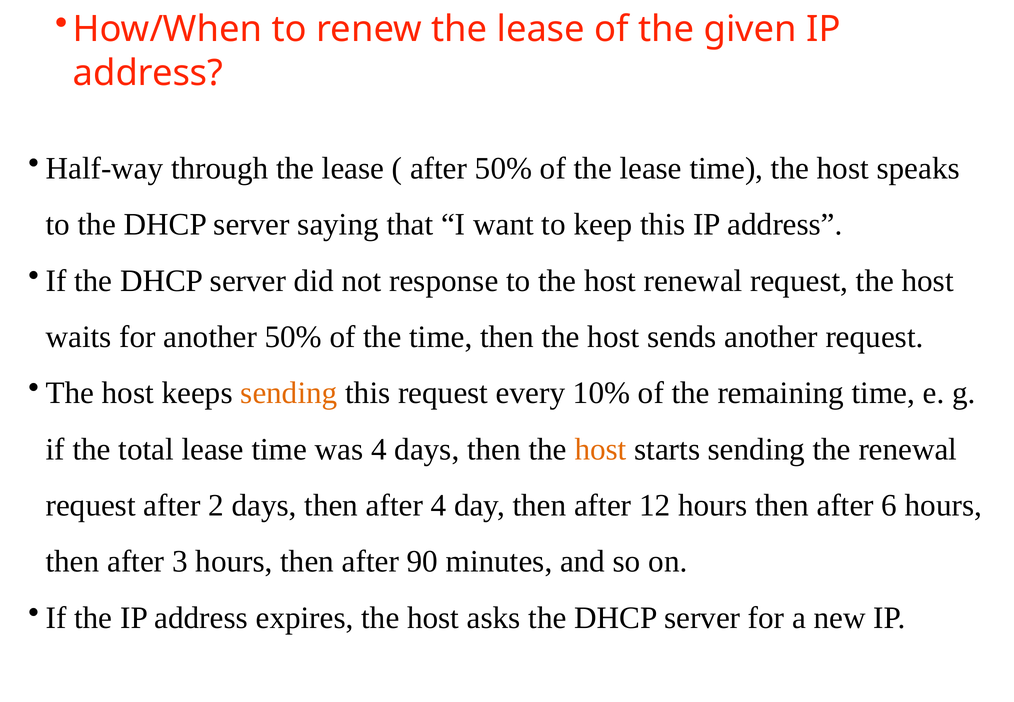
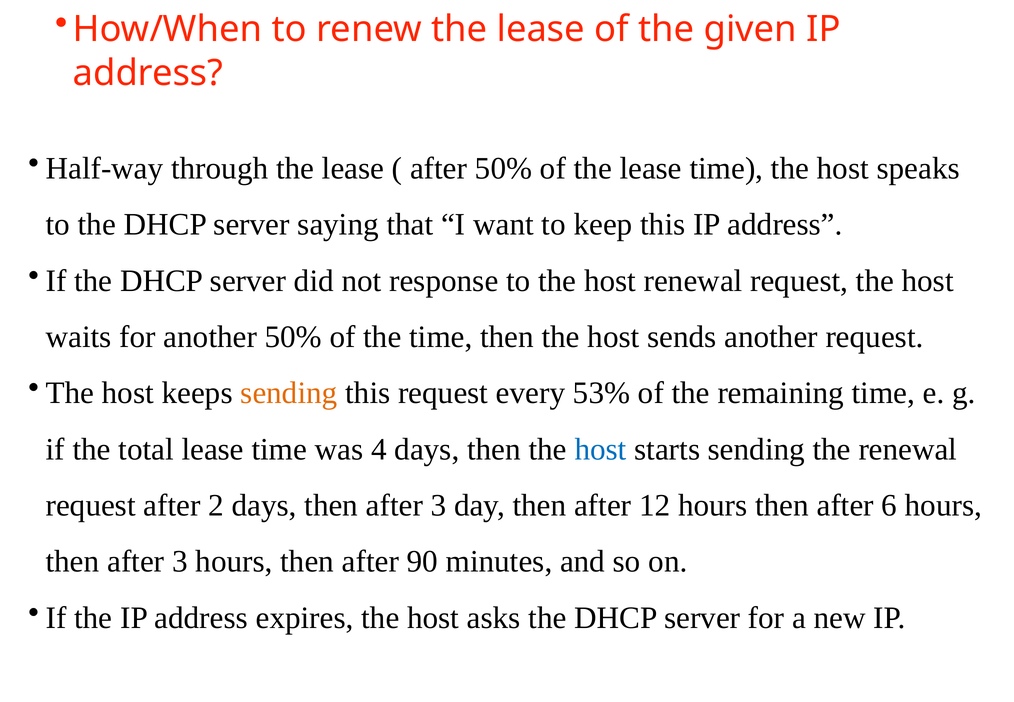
10%: 10% -> 53% (602, 393)
host colour: orange -> blue (601, 449)
days then after 4: 4 -> 3 (439, 505)
